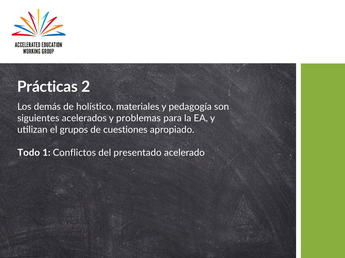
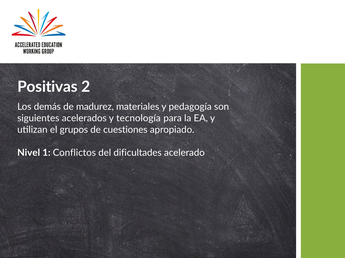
Prácticas: Prácticas -> Positivas (47, 87)
holístico: holístico -> madurez (95, 107)
problemas: problemas -> tecnología (138, 119)
Todo: Todo -> Nivel (29, 153)
presentado: presentado -> dificultades (138, 153)
